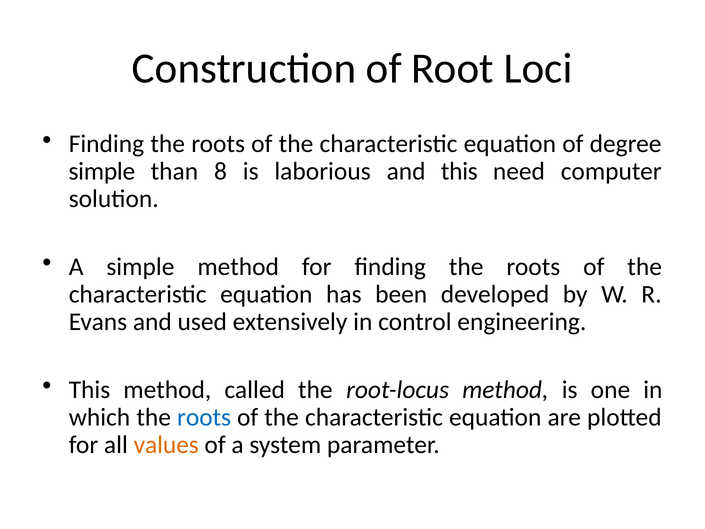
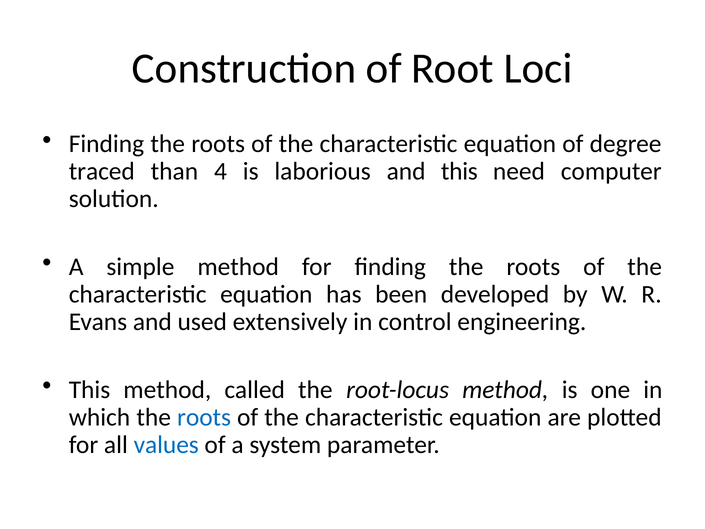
simple: simple -> traced (102, 171)
8: 8 -> 4 (220, 171)
values colour: orange -> blue (166, 445)
